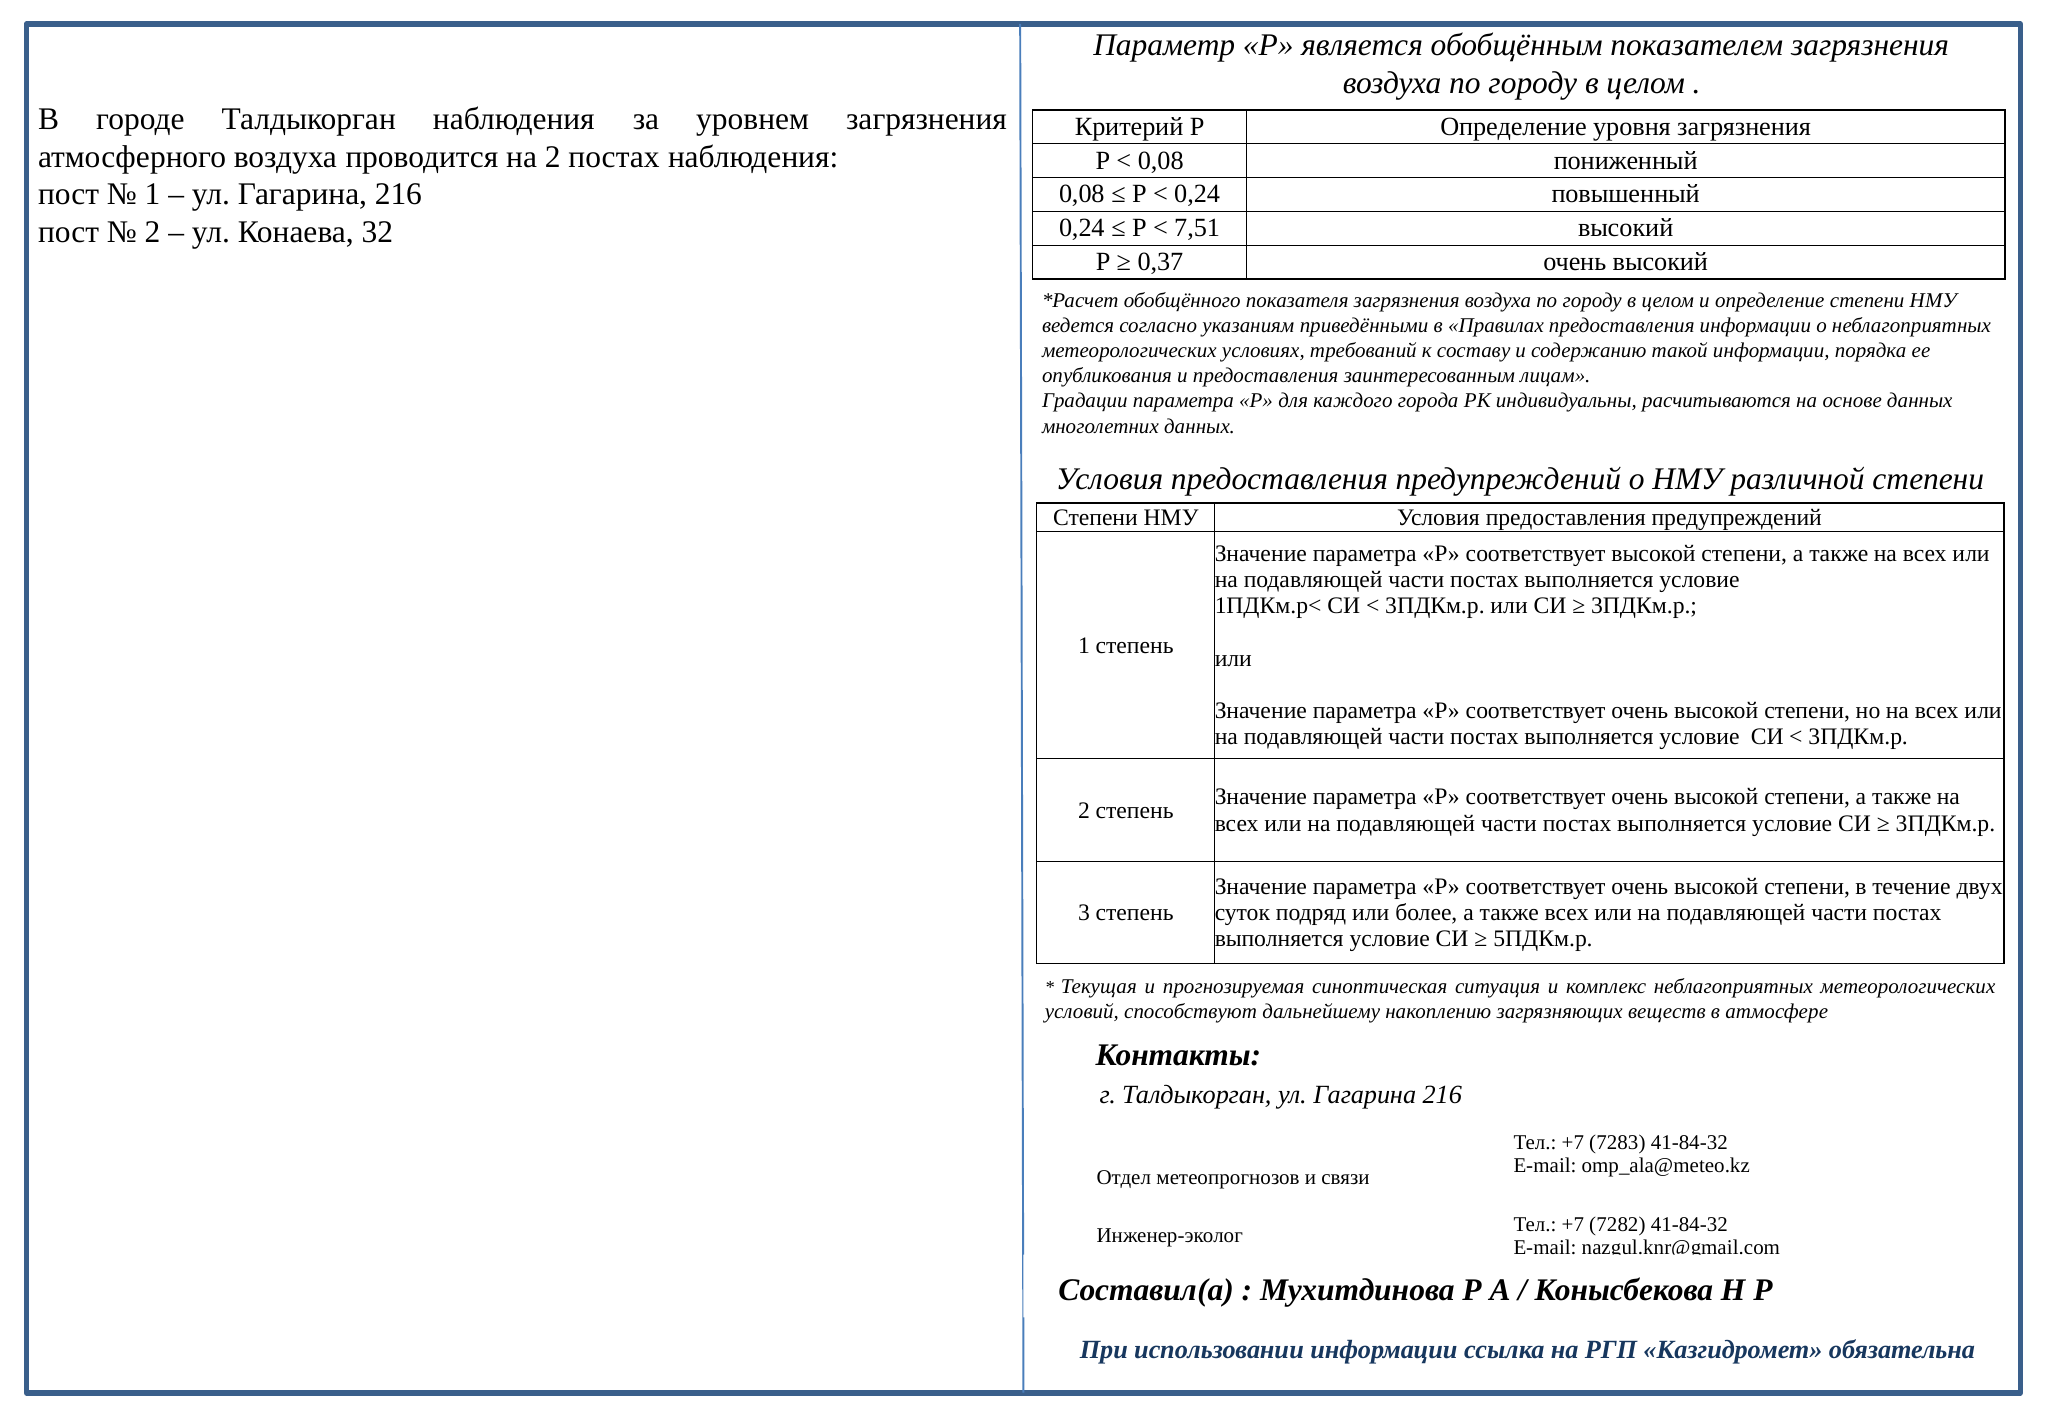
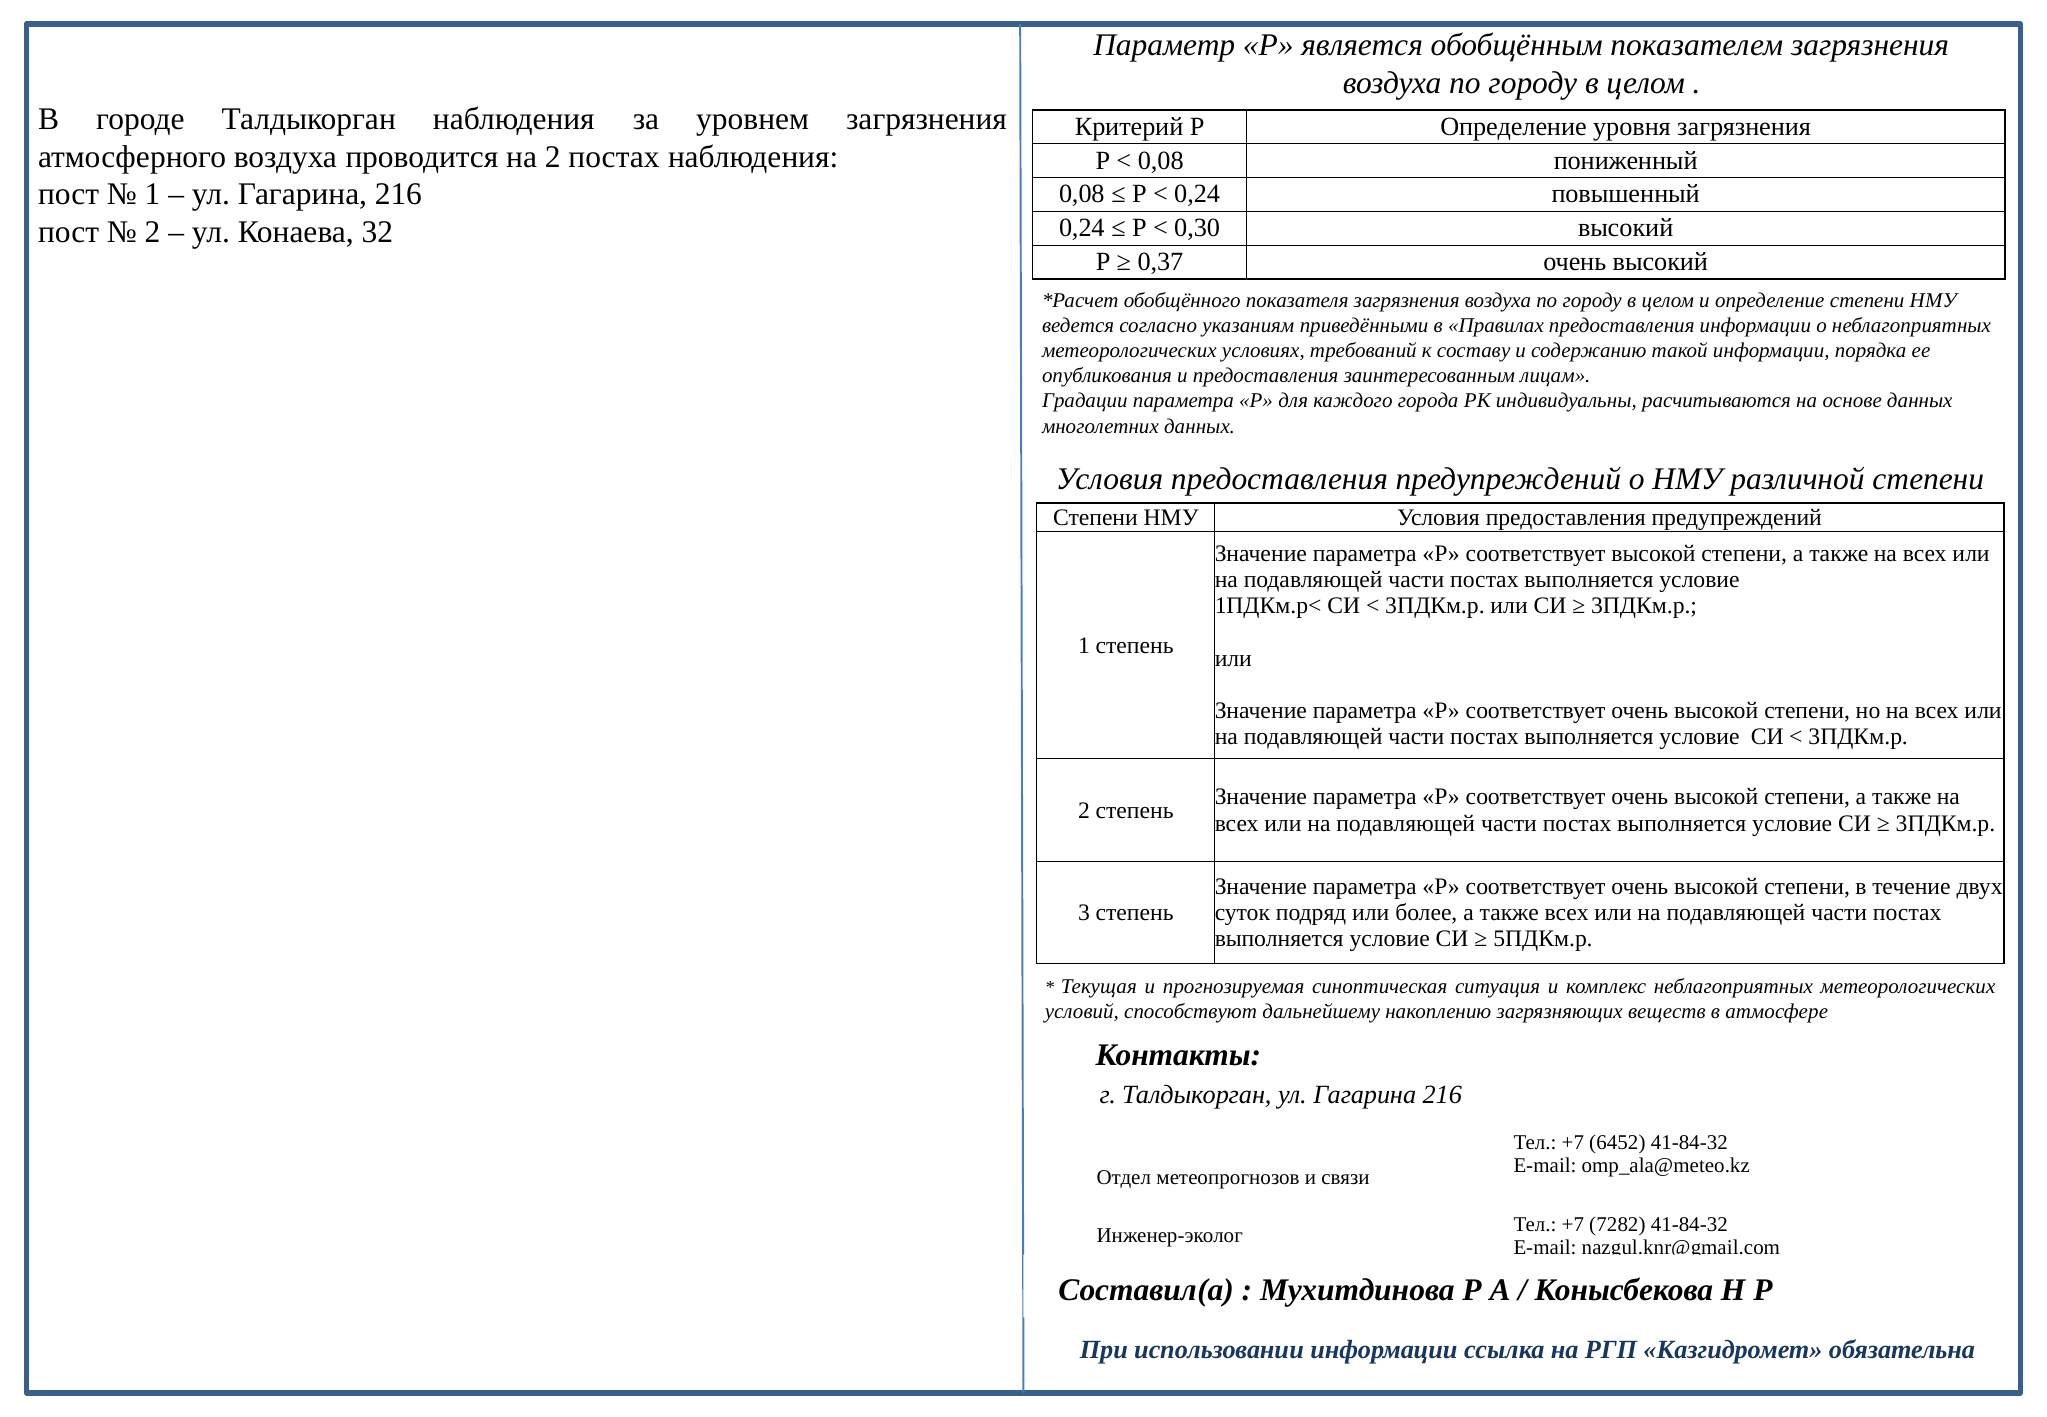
7,51: 7,51 -> 0,30 (1197, 228)
7283: 7283 -> 6452 (1617, 1142)
